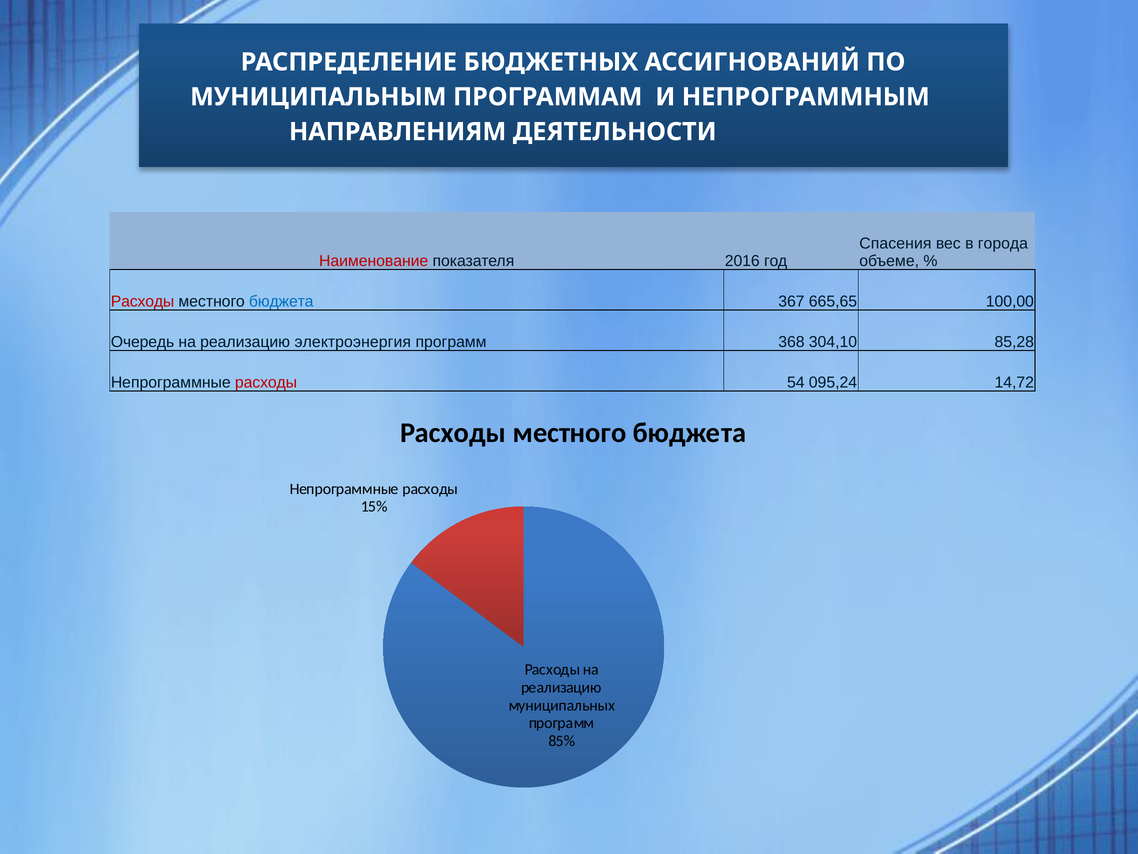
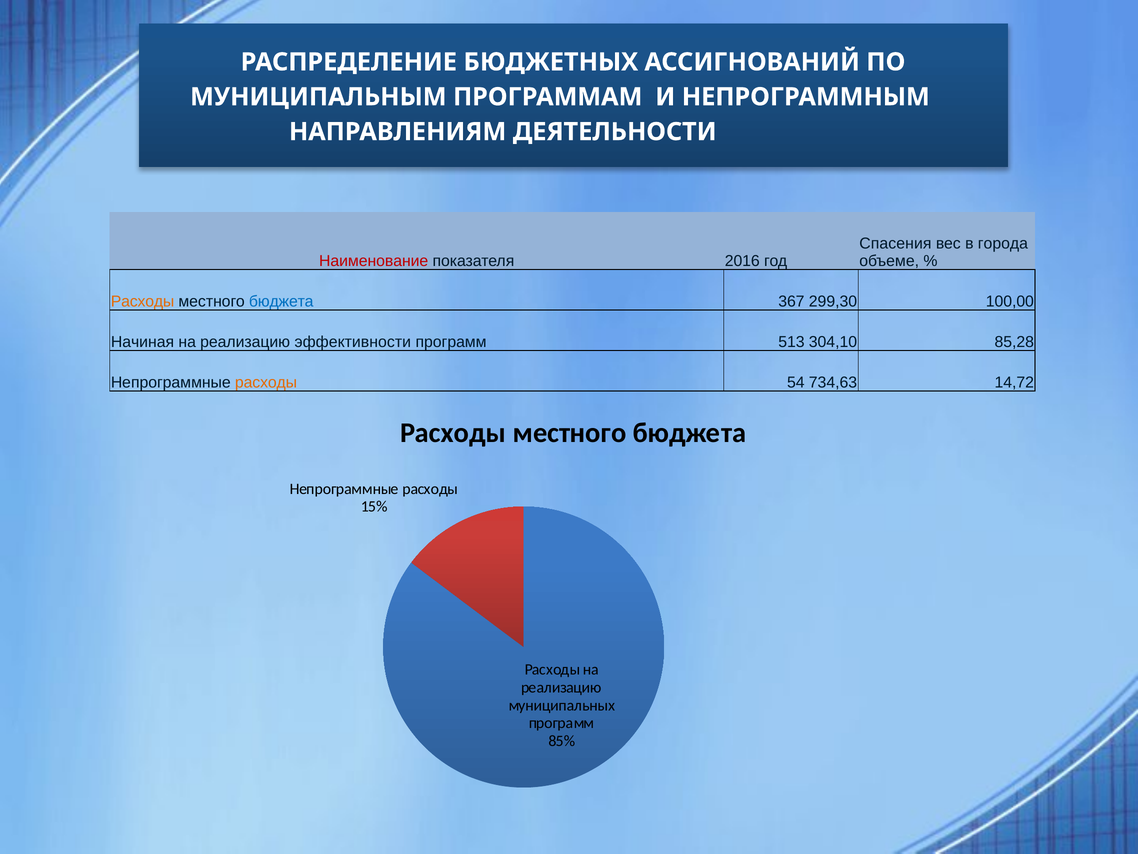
Расходы colour: red -> orange (143, 301)
665,65: 665,65 -> 299,30 (833, 301)
Очередь: Очередь -> Начиная (142, 342)
электроэнергия: электроэнергия -> эффективности (353, 342)
368: 368 -> 513 (791, 342)
расходы colour: red -> orange (266, 382)
095,24: 095,24 -> 734,63 (833, 382)
